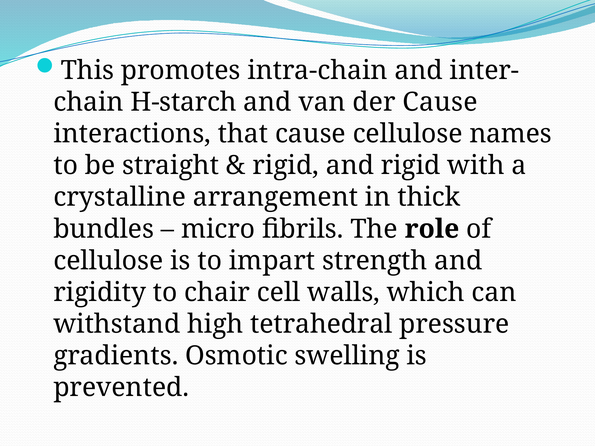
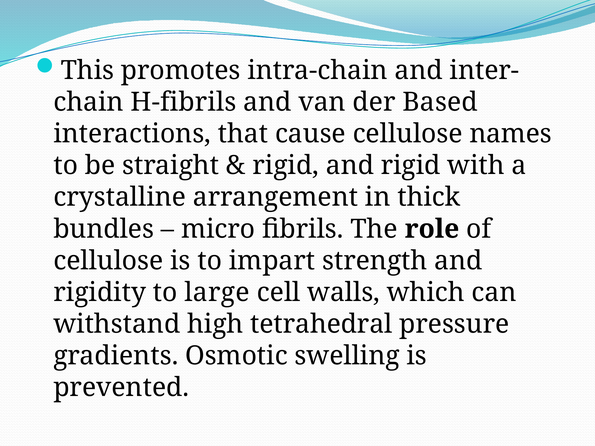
H-starch: H-starch -> H-fibrils (183, 102)
der Cause: Cause -> Based (440, 102)
chair: chair -> large (217, 293)
